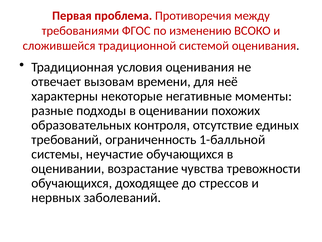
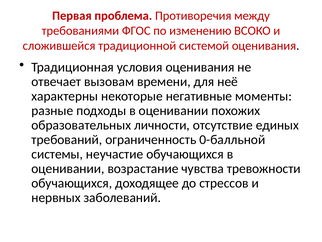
контроля: контроля -> личности (162, 125)
1-балльной: 1-балльной -> 0-балльной (232, 139)
